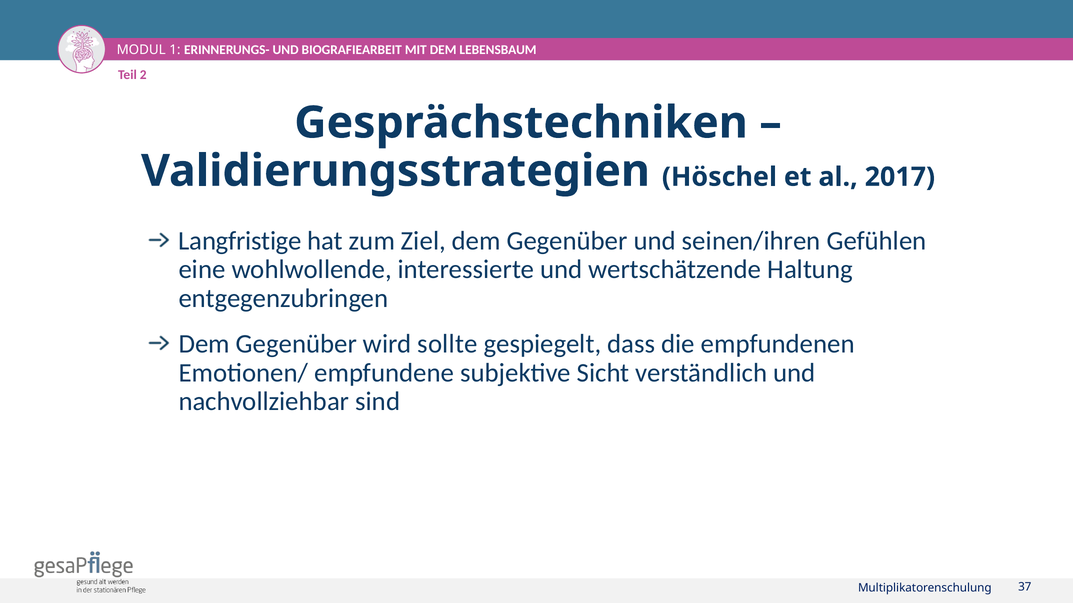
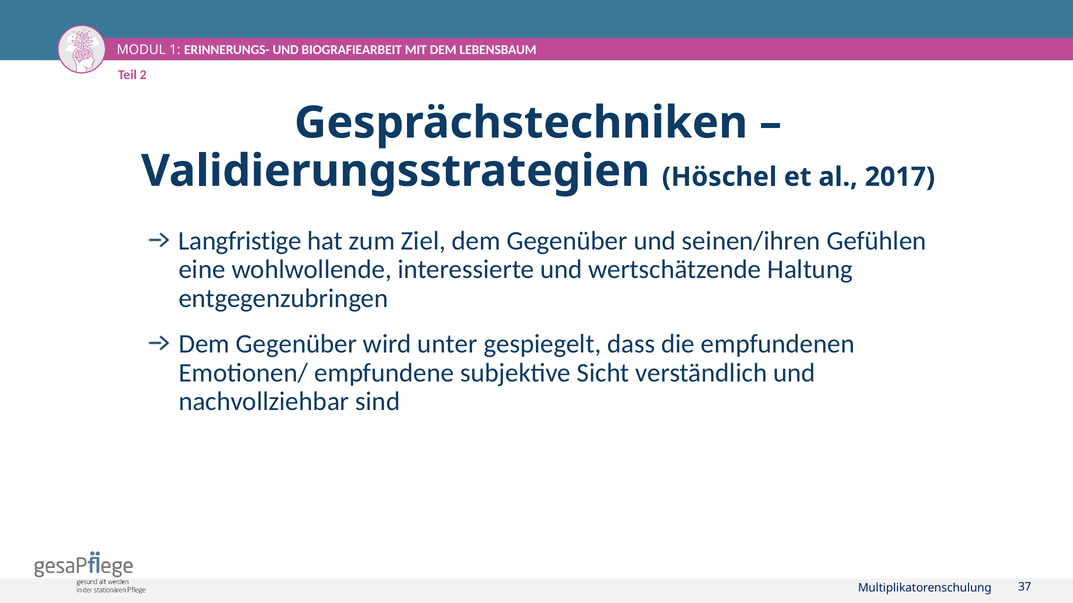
sollte: sollte -> unter (448, 344)
